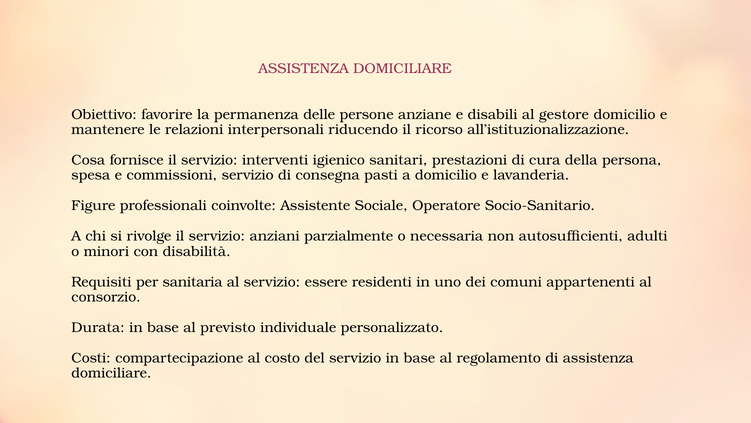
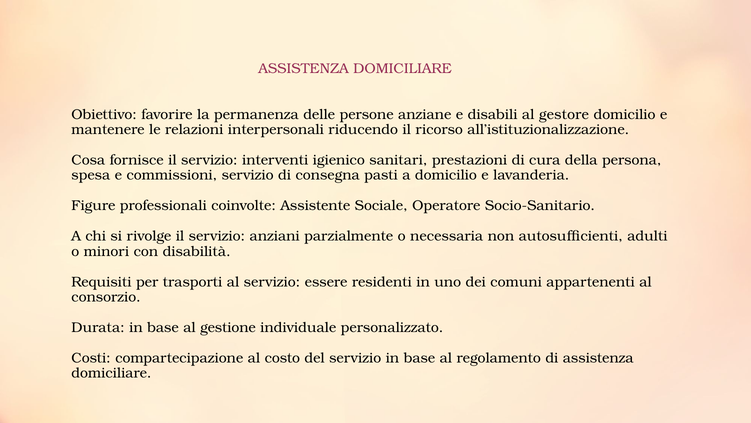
sanitaria: sanitaria -> trasporti (193, 282)
previsto: previsto -> gestione (228, 327)
